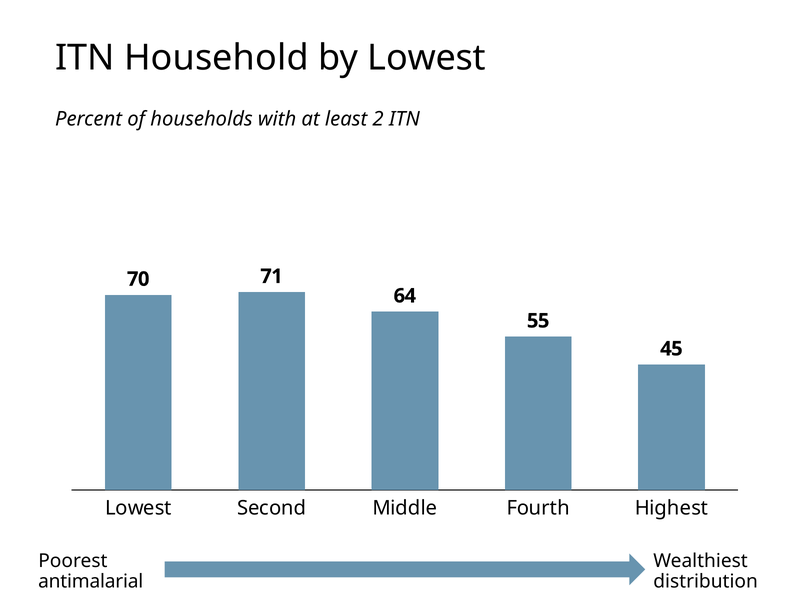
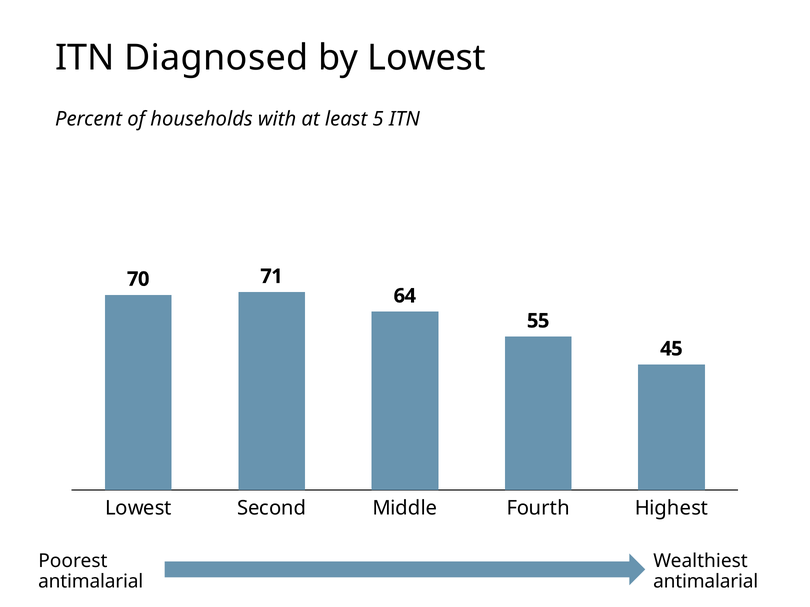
Household: Household -> Diagnosed (216, 58)
2: 2 -> 5 (378, 119)
distribution: distribution -> antimalarial (706, 582)
